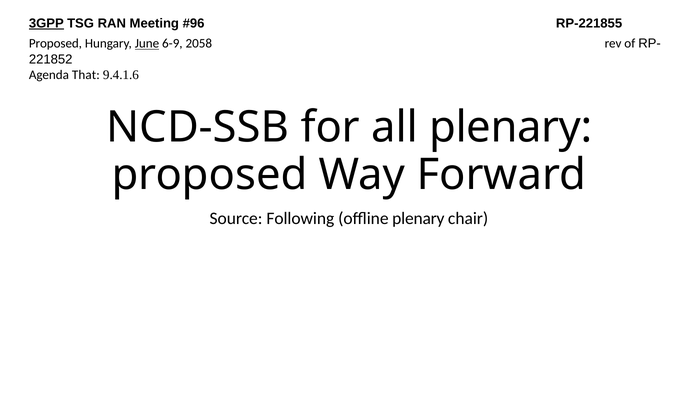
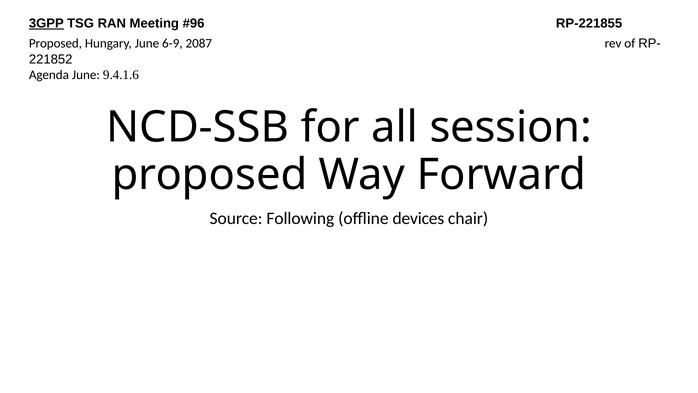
June underline: present -> none (147, 43)
2058: 2058 -> 2087 (199, 43)
Agenda That: That -> June (86, 75)
all plenary: plenary -> session (511, 127)
offline plenary: plenary -> devices (418, 218)
